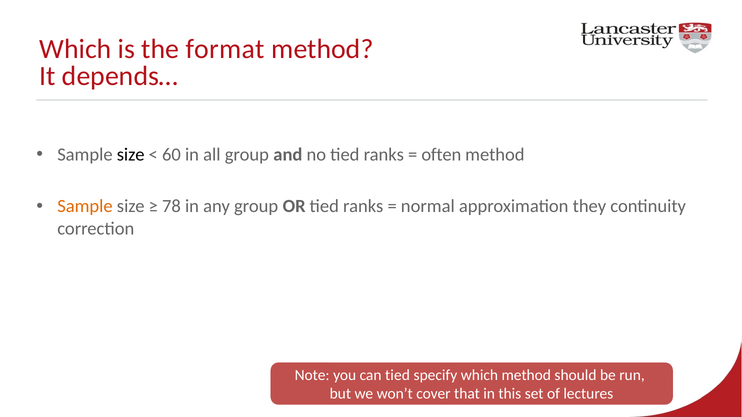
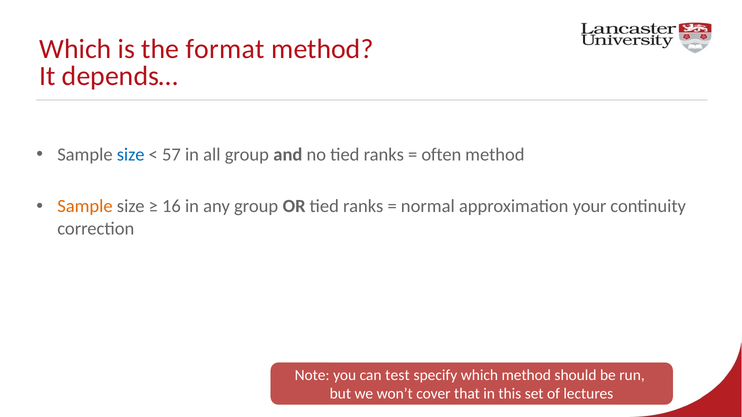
size colour: black -> blue (131, 155)
60: 60 -> 57 (171, 155)
78: 78 -> 16 (171, 207)
they: they -> your (590, 207)
can tied: tied -> test (397, 376)
